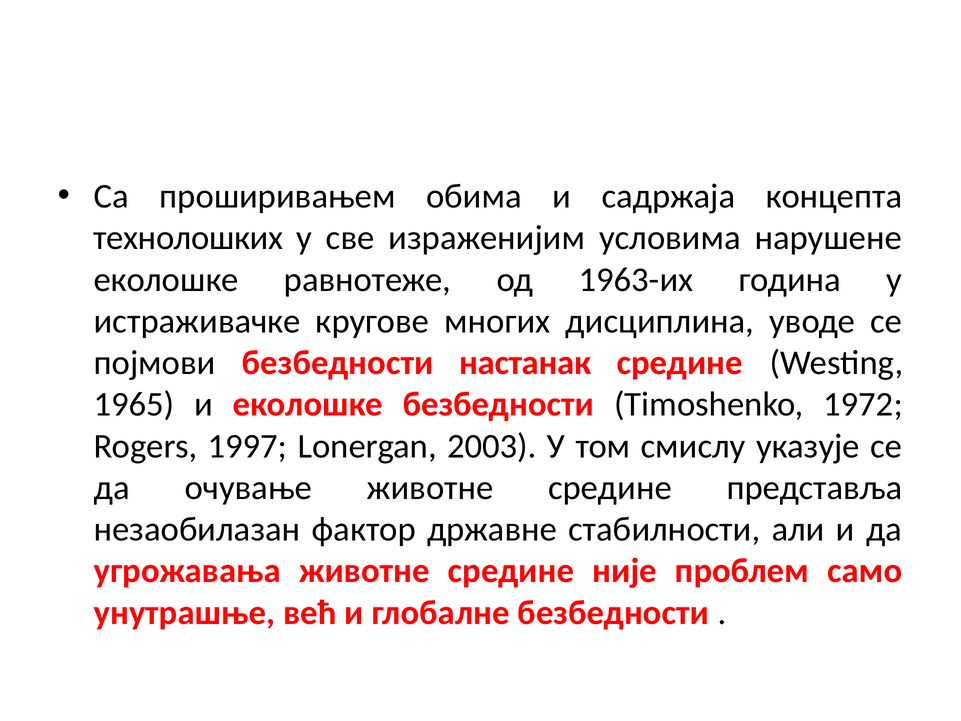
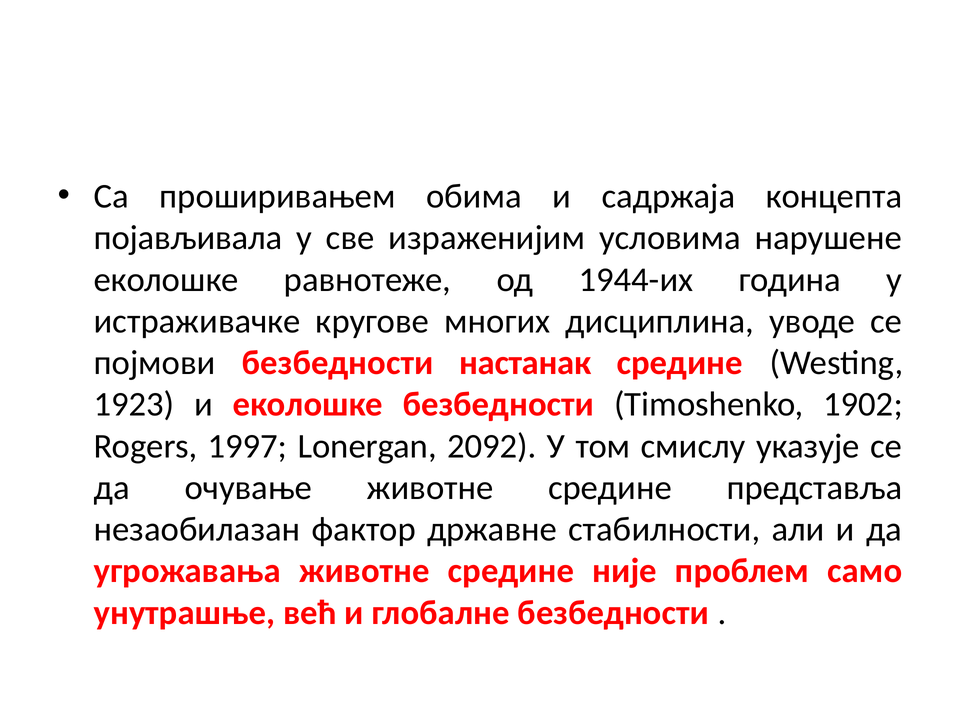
технолошких: технолошких -> појављивала (188, 238)
1963-их: 1963-их -> 1944-их (636, 279)
1965: 1965 -> 1923 (134, 404)
1972: 1972 -> 1902 (863, 404)
2003: 2003 -> 2092 (492, 446)
